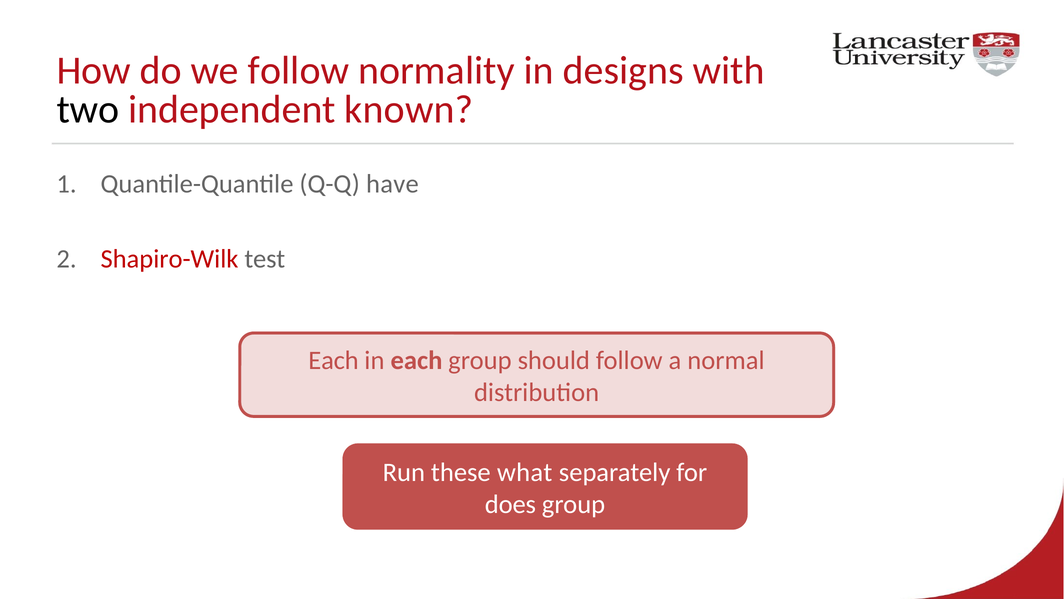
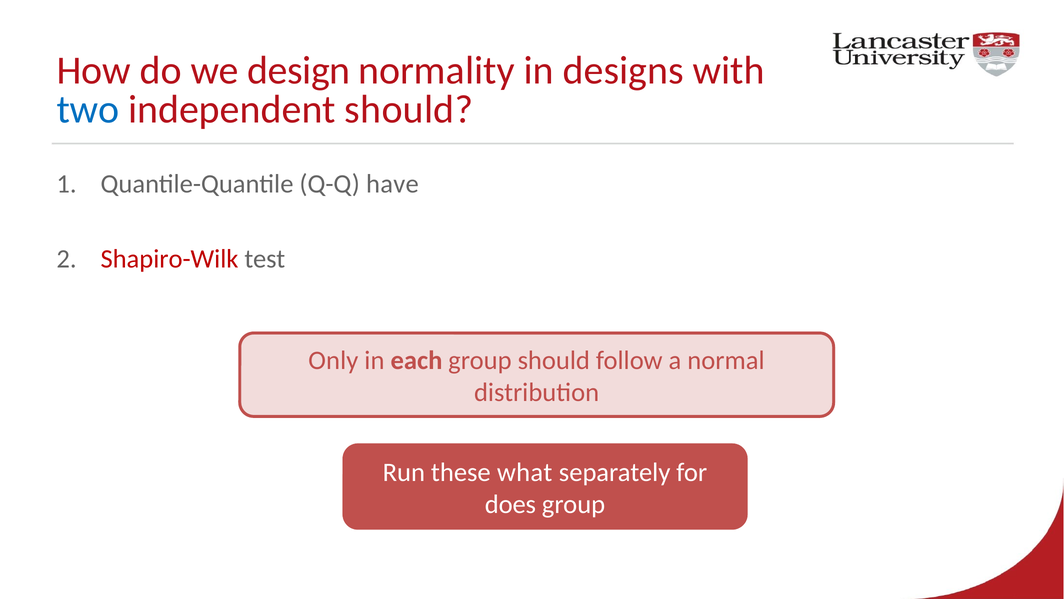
we follow: follow -> design (299, 71)
two colour: black -> blue (88, 110)
independent known: known -> should (409, 110)
Each: Each -> Only (333, 360)
